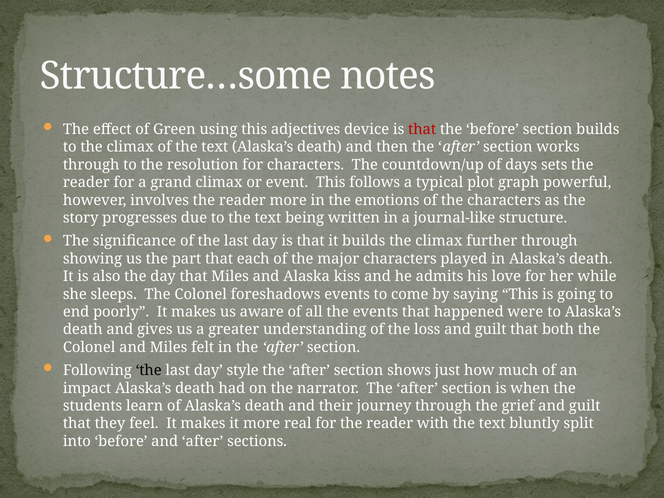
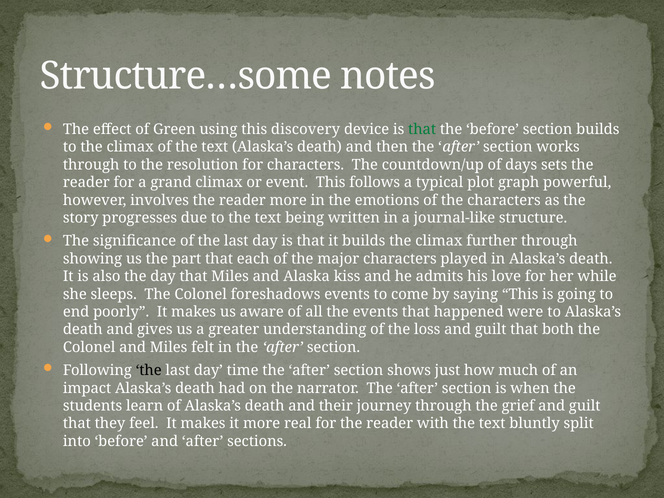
adjectives: adjectives -> discovery (305, 129)
that colour: red -> green (422, 129)
style: style -> time (243, 371)
